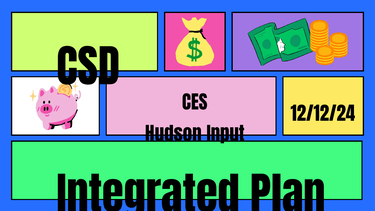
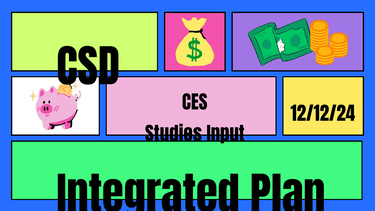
Hudson: Hudson -> Studies (174, 135)
